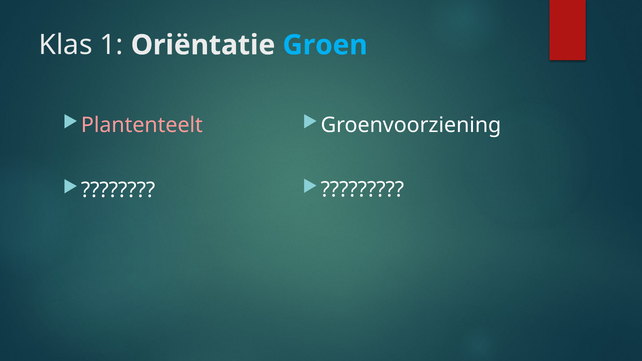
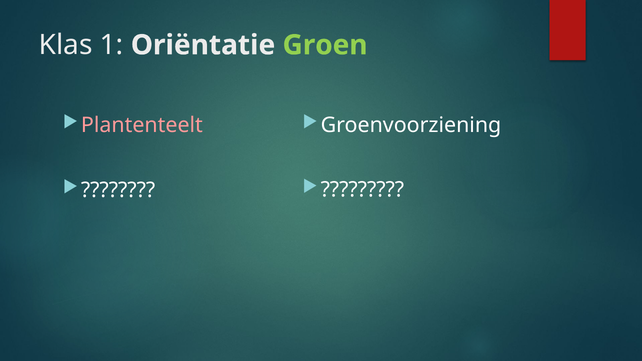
Groen colour: light blue -> light green (325, 45)
